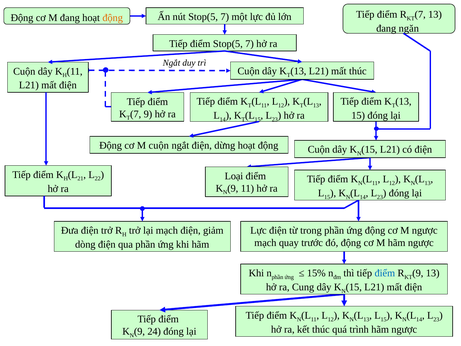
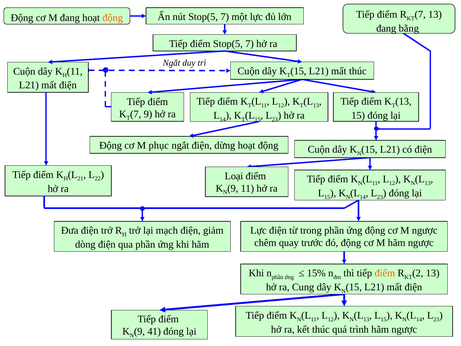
ngăn: ngăn -> bằng (409, 29)
13: 13 -> 15 (298, 71)
M cuộn: cuộn -> phục (159, 145)
mạch: mạch -> chêm (265, 243)
điểm colour: blue -> orange (385, 273)
9: 9 -> 2 (418, 273)
24: 24 -> 41 (154, 331)
